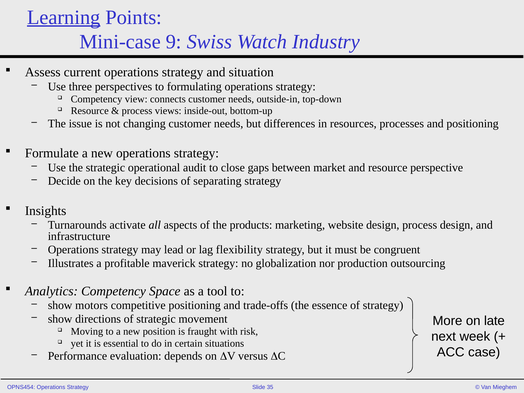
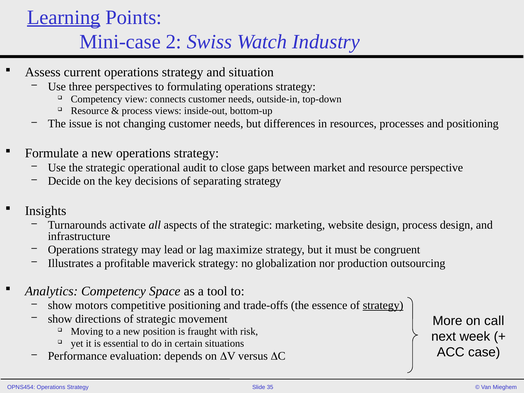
9: 9 -> 2 (174, 42)
of the products: products -> strategic (251, 225)
flexibility: flexibility -> maximize (239, 250)
strategy underline: none -> present (383, 305)
late: late -> call (494, 321)
